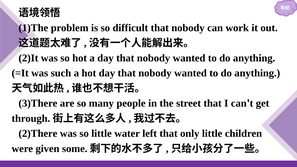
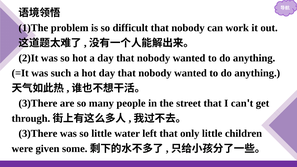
2)There: 2)There -> 3)There (38, 133)
